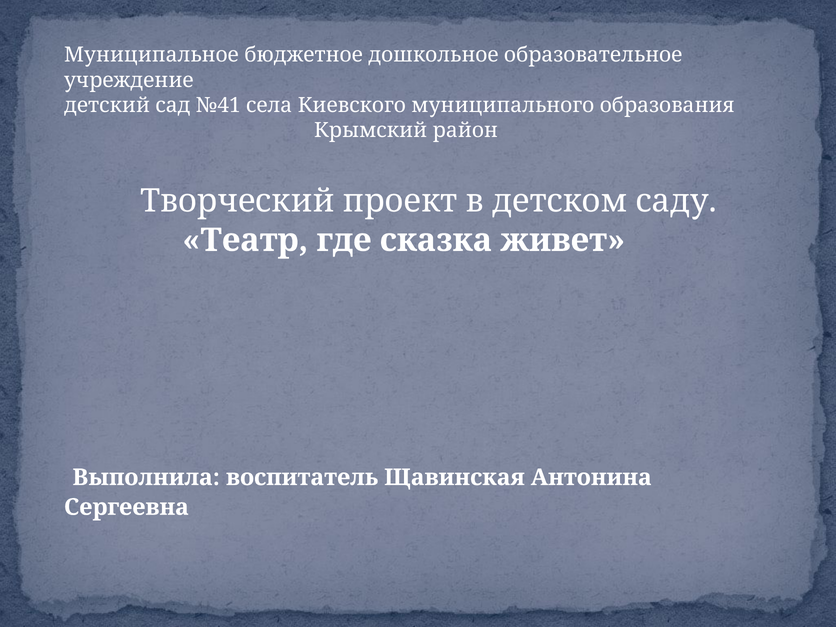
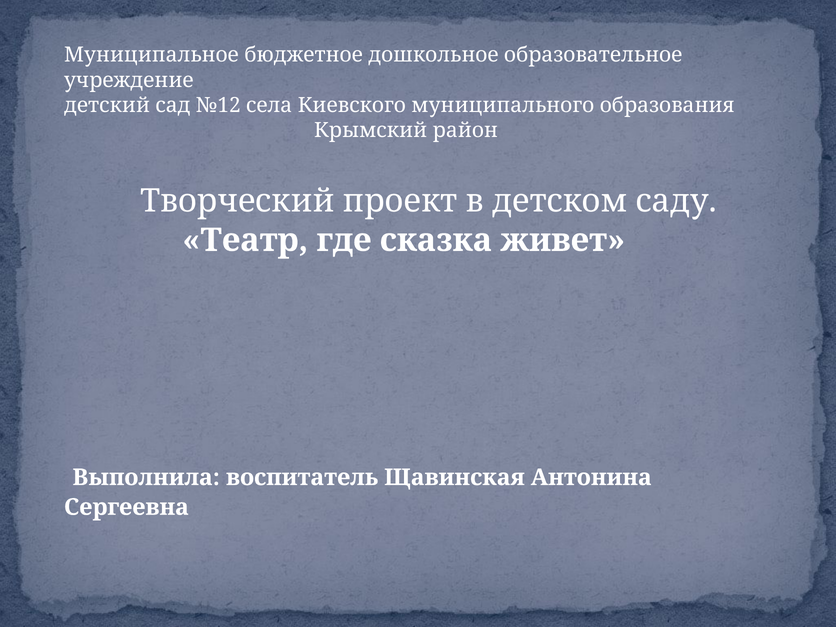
№41: №41 -> №12 (218, 105)
